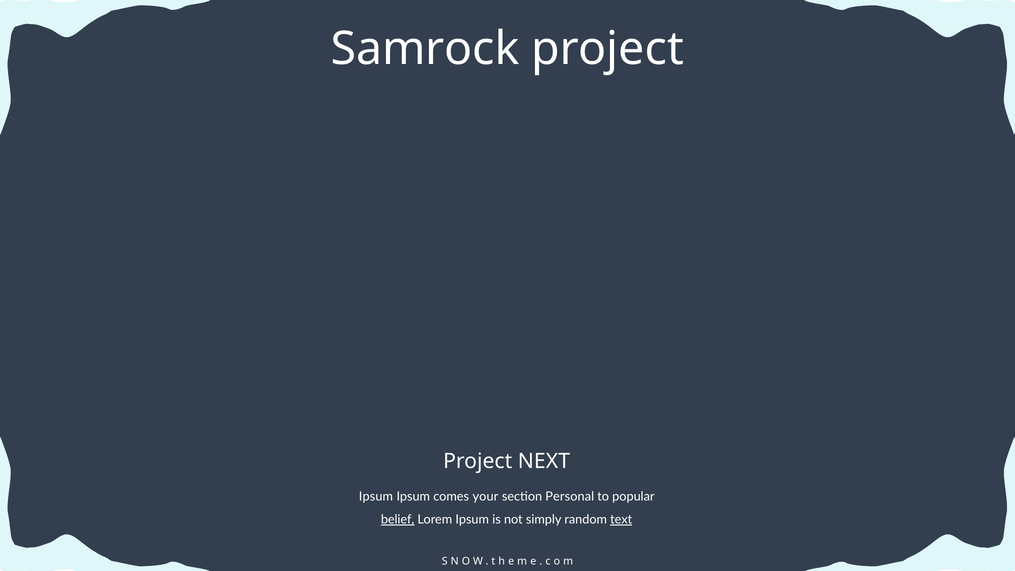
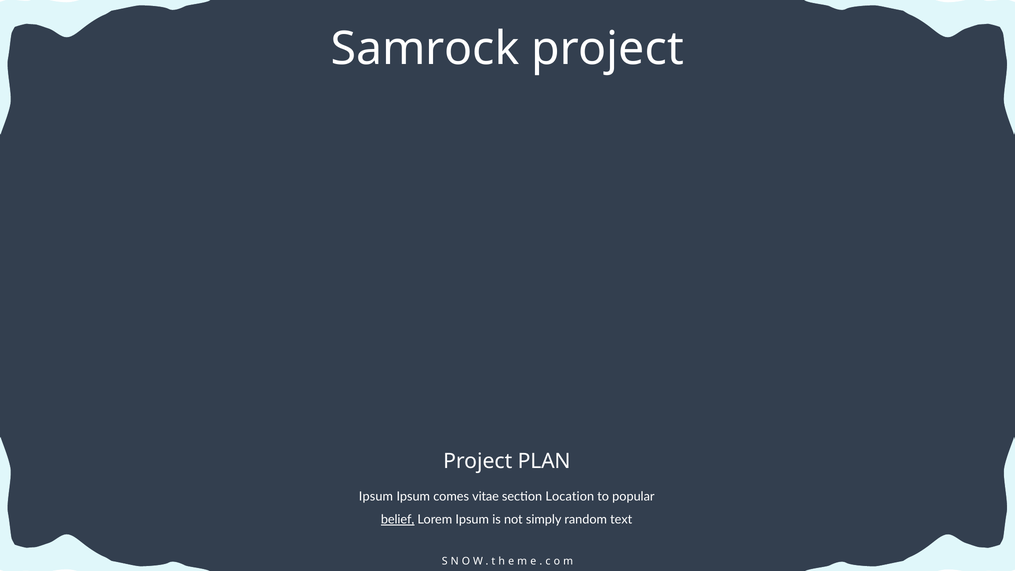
NEXT: NEXT -> PLAN (544, 461)
your: your -> vitae (486, 497)
Personal: Personal -> Location (570, 497)
text underline: present -> none (621, 519)
